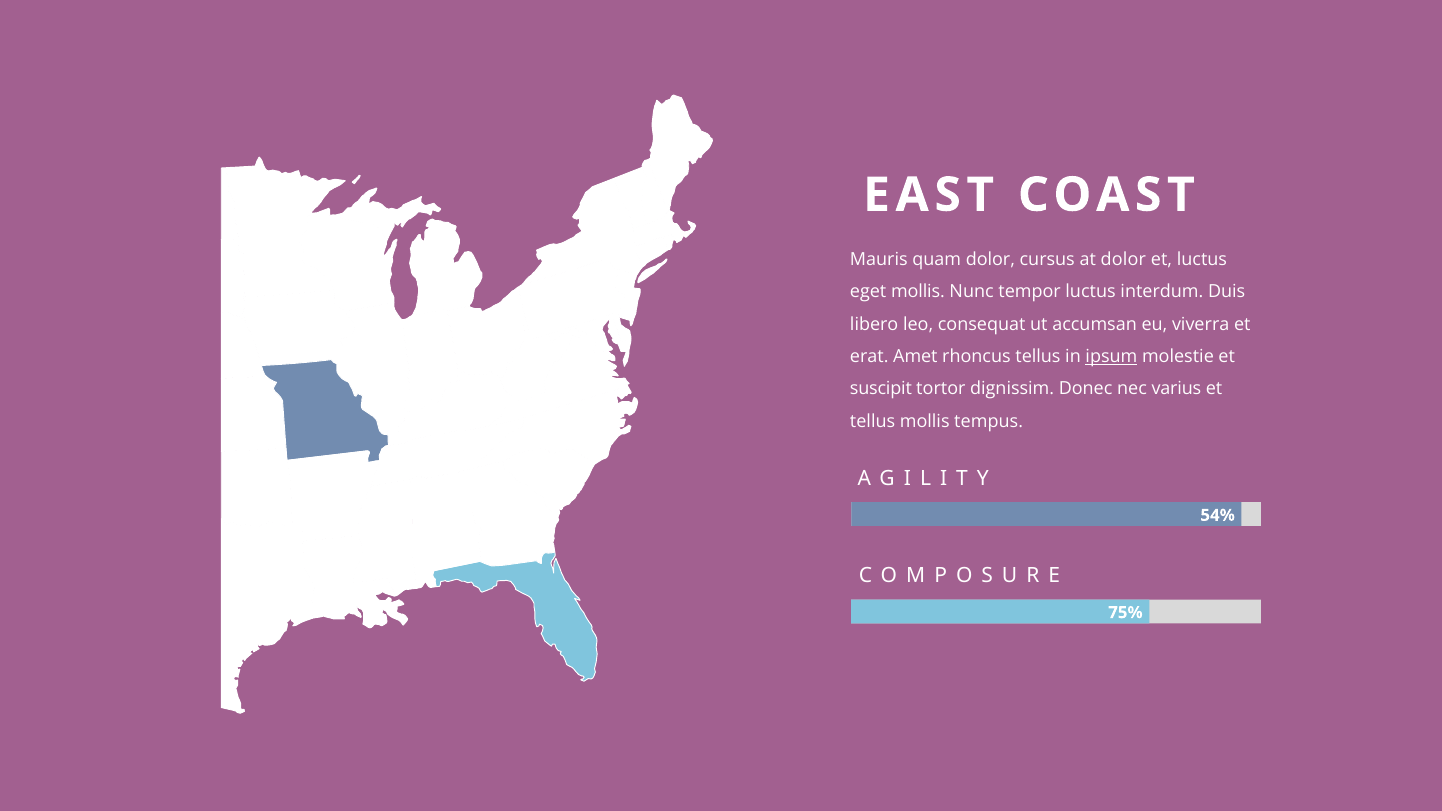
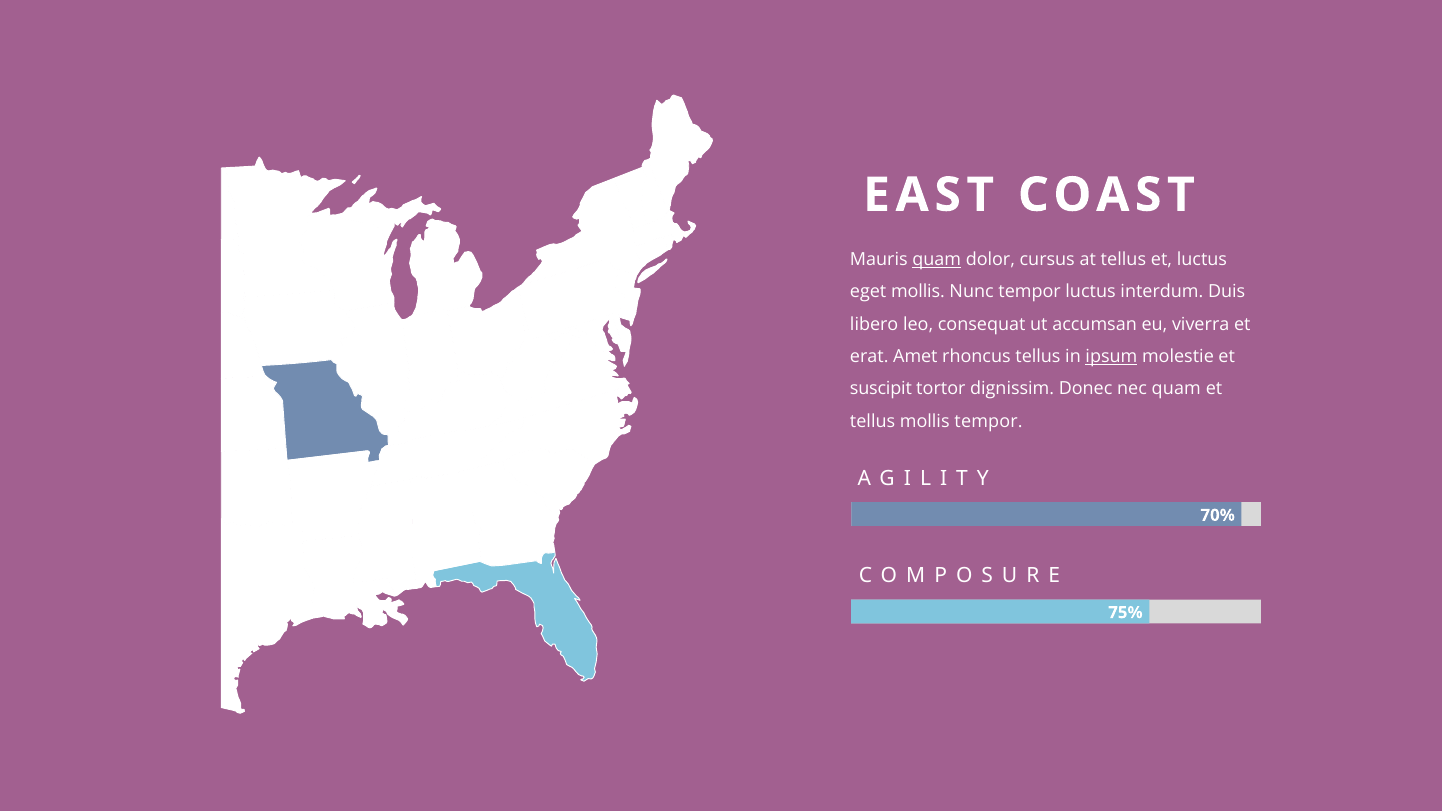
quam underline: none -> present (937, 259)
at dolor: dolor -> tellus (1123, 259)
nec varius: varius -> quam (1176, 389)
mollis tempus: tempus -> tempor (989, 421)
54%: 54% -> 70% (1218, 515)
